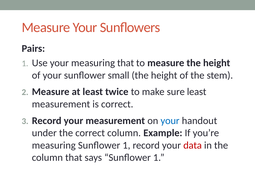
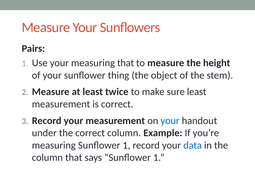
small: small -> thing (119, 75)
height: height -> object (164, 75)
data colour: red -> blue (193, 145)
